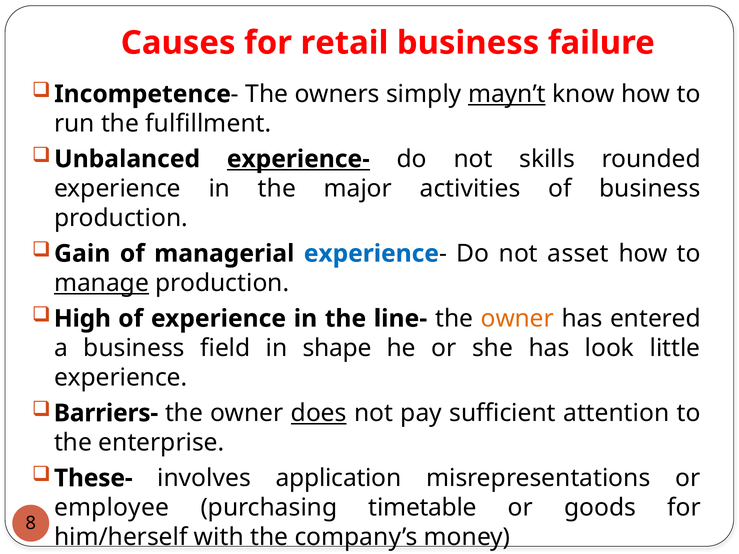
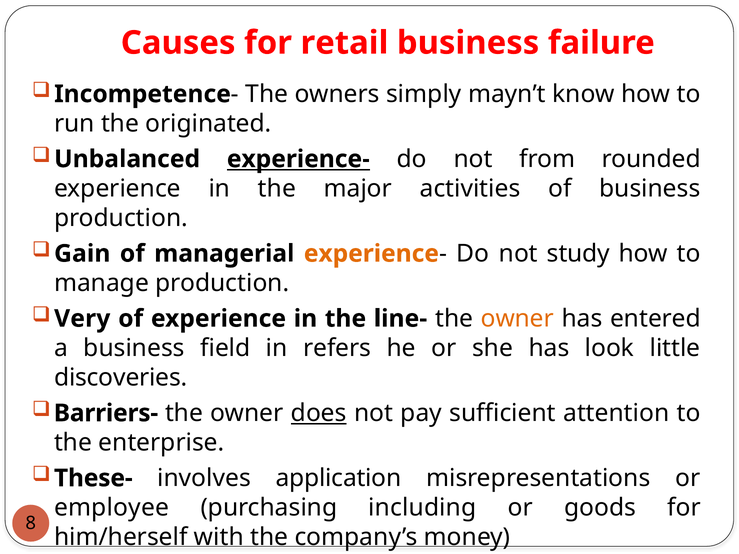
mayn’t underline: present -> none (507, 94)
fulfillment: fulfillment -> originated (208, 124)
skills: skills -> from (547, 159)
experience colour: blue -> orange (371, 254)
asset: asset -> study (578, 254)
manage underline: present -> none (102, 283)
High: High -> Very (82, 319)
in shape: shape -> refers (337, 348)
experience: experience -> discoveries (121, 378)
timetable: timetable -> including (422, 508)
